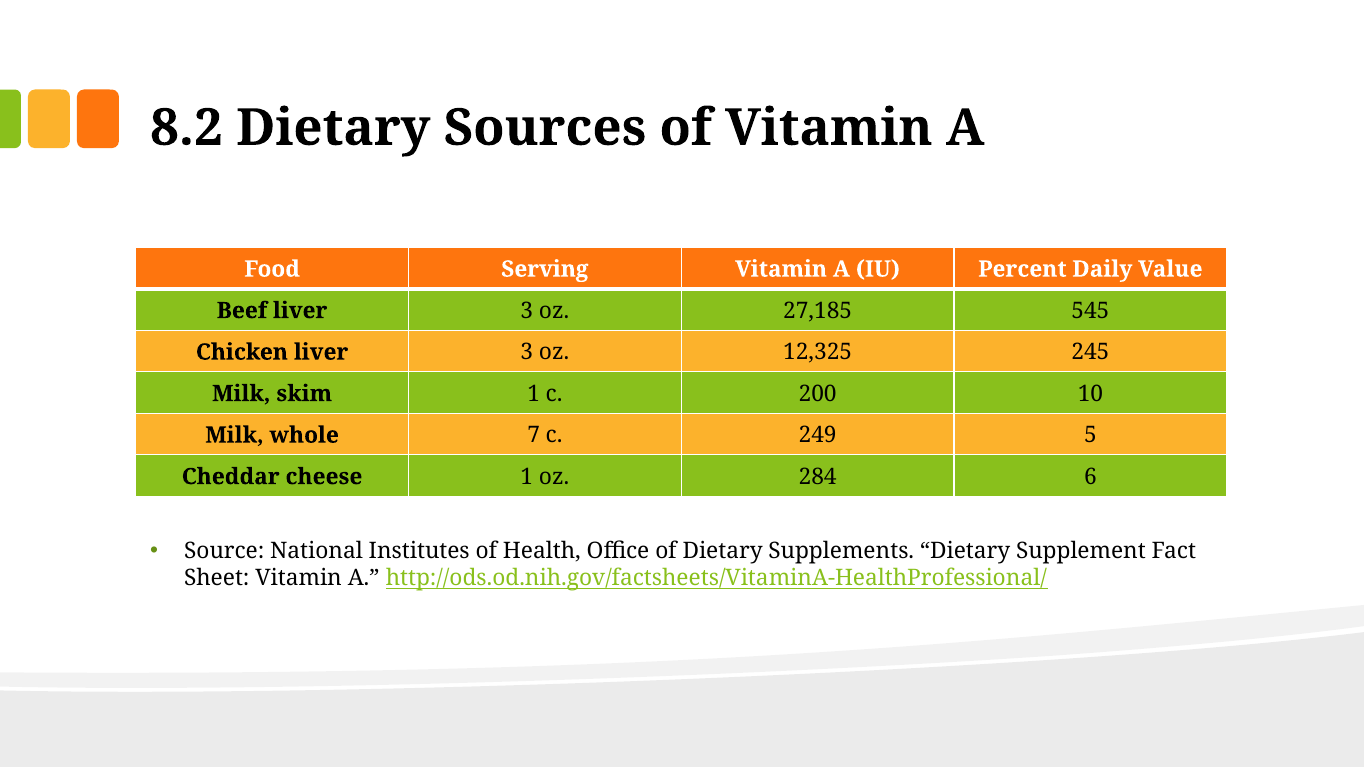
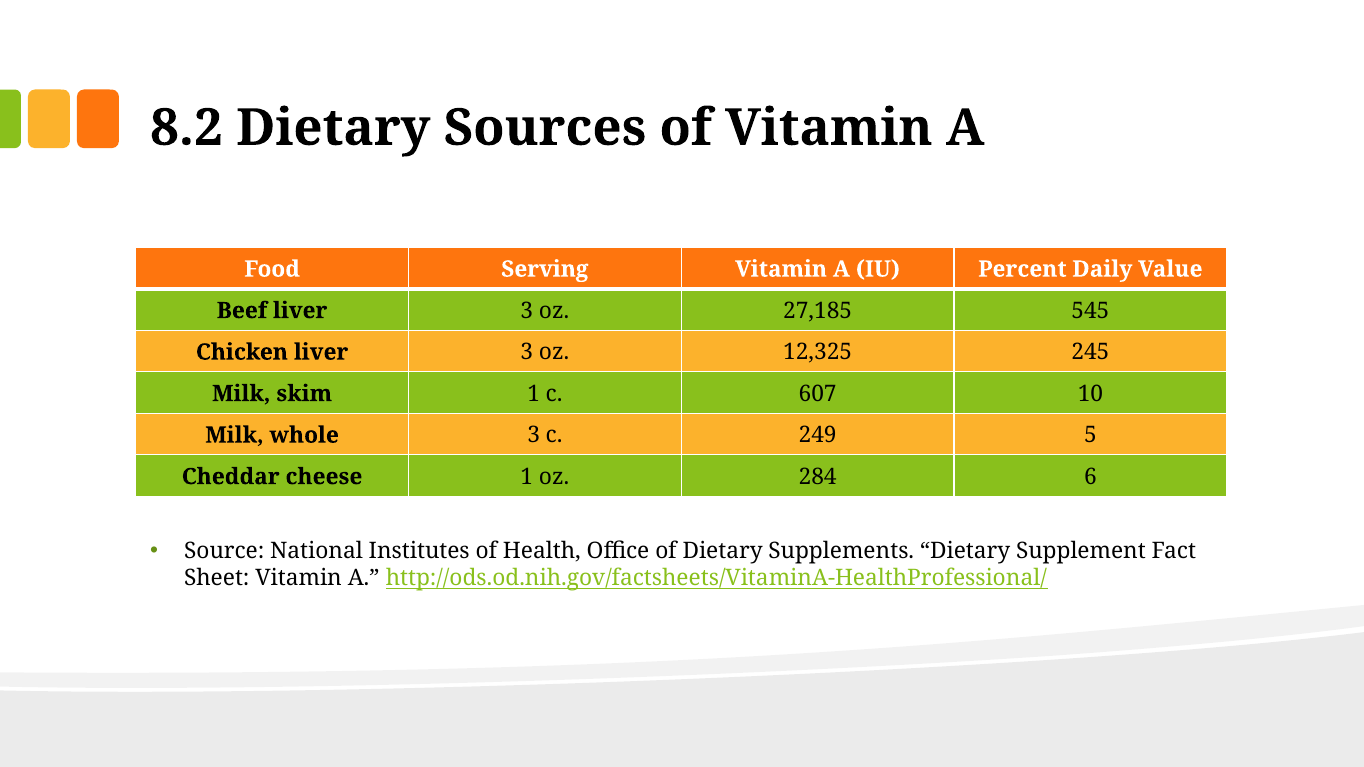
200: 200 -> 607 (818, 394)
whole 7: 7 -> 3 (534, 435)
